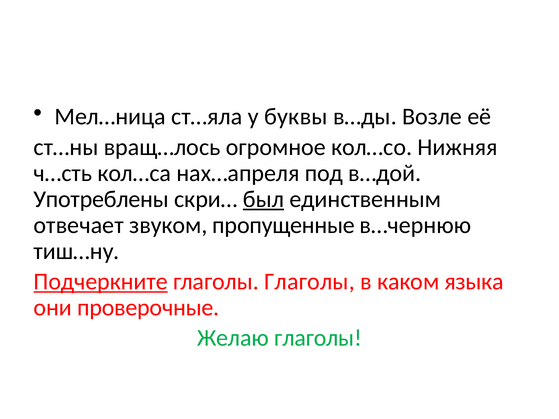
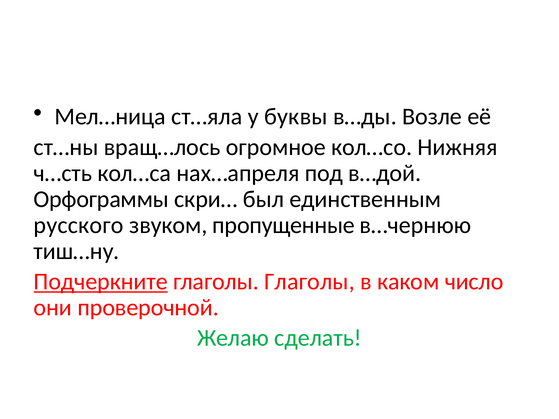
Употреблены: Употреблены -> Орфограммы (101, 199)
был underline: present -> none (263, 199)
отвечает: отвечает -> русского (79, 225)
языка: языка -> число (474, 282)
проверочные: проверочные -> проверочной (148, 308)
Желаю глаголы: глаголы -> сделать (318, 338)
